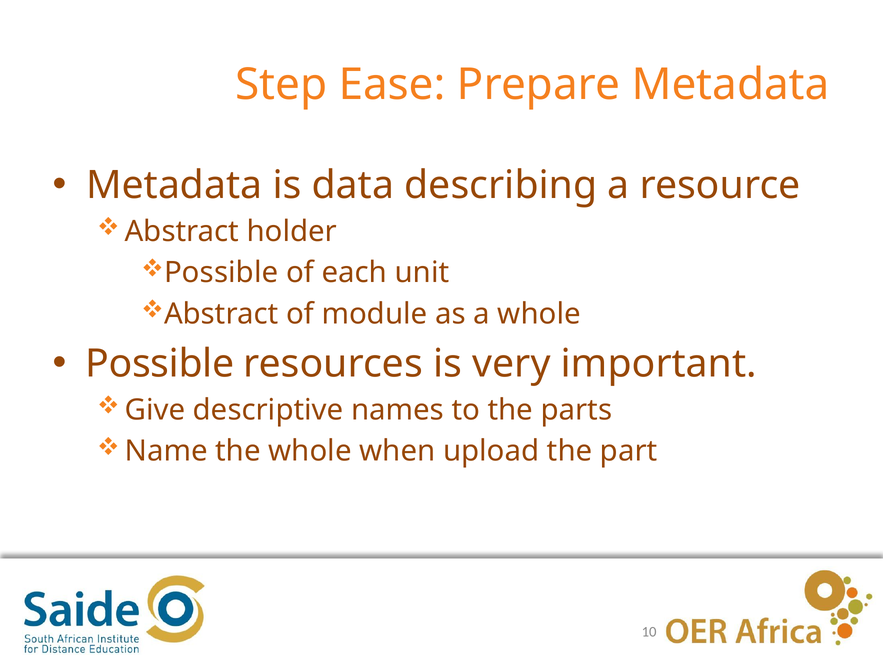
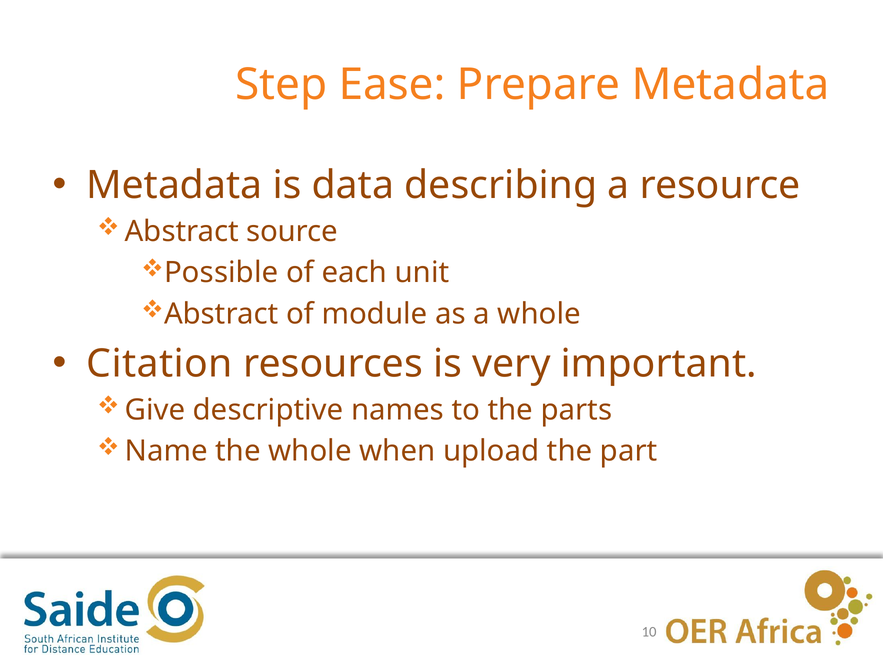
holder: holder -> source (292, 232)
Possible: Possible -> Citation (159, 364)
